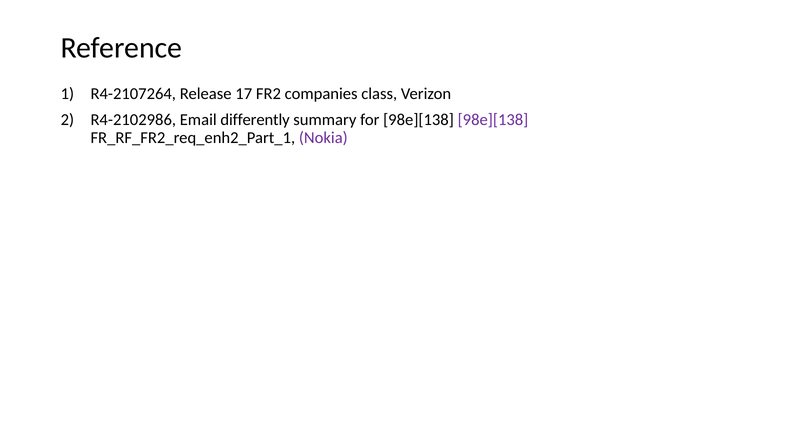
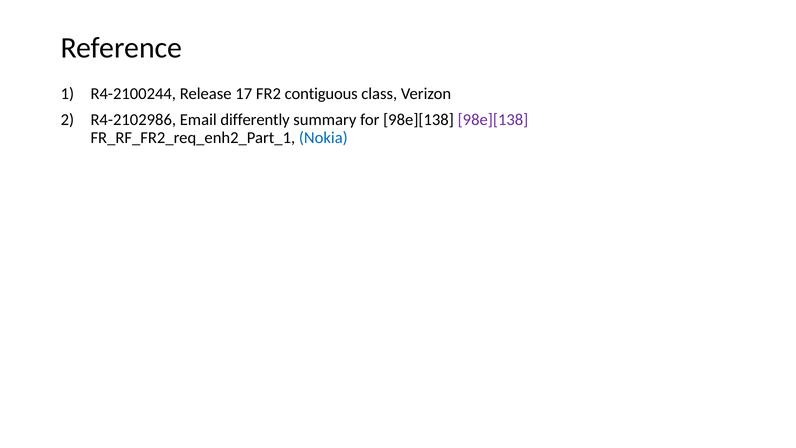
R4-2107264: R4-2107264 -> R4-2100244 (133, 94)
companies: companies -> contiguous (321, 94)
Nokia colour: purple -> blue (323, 138)
